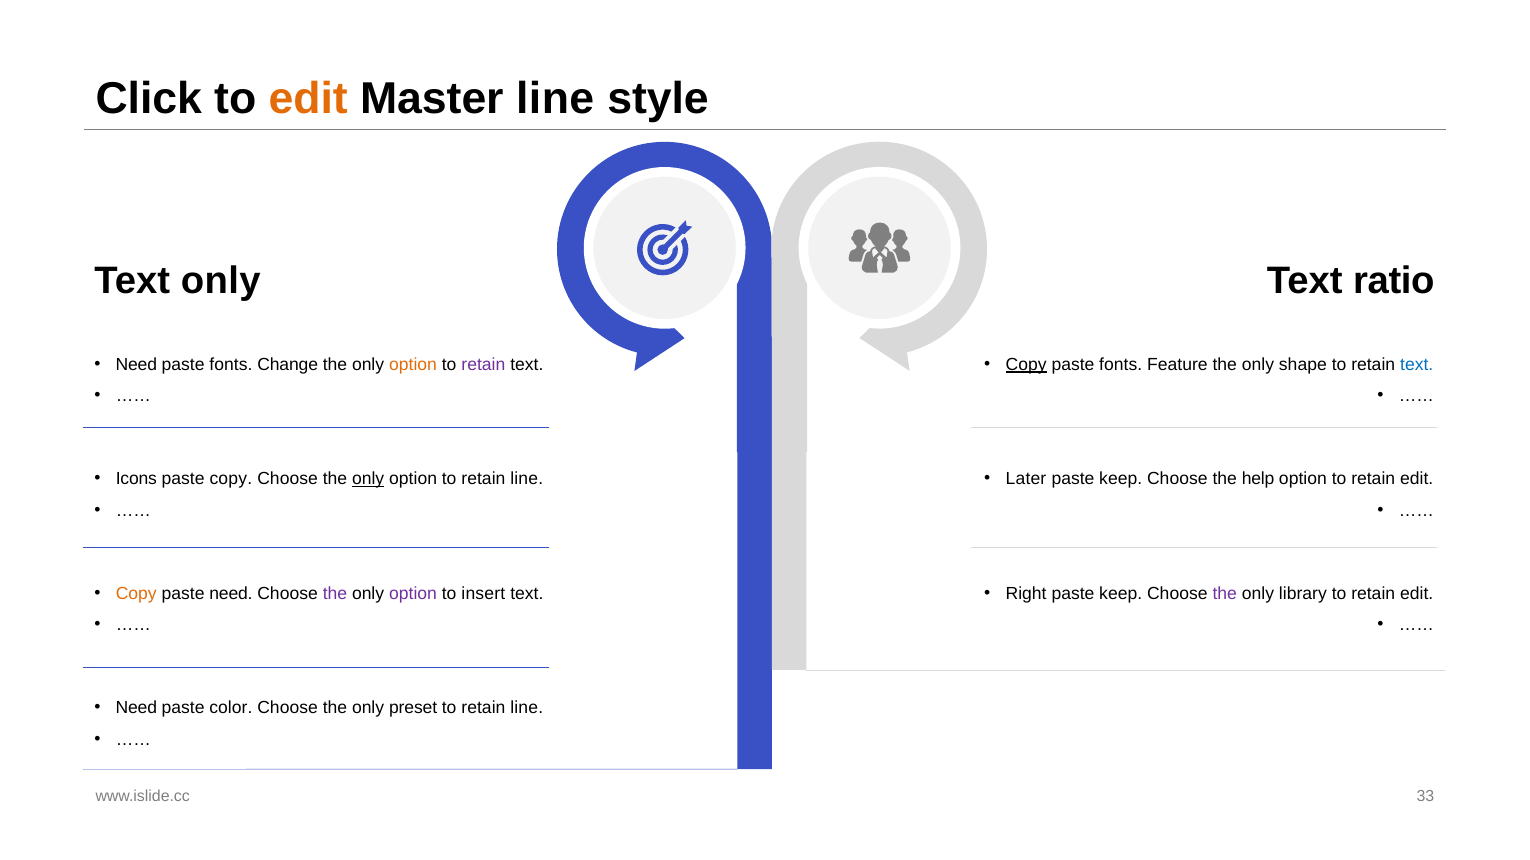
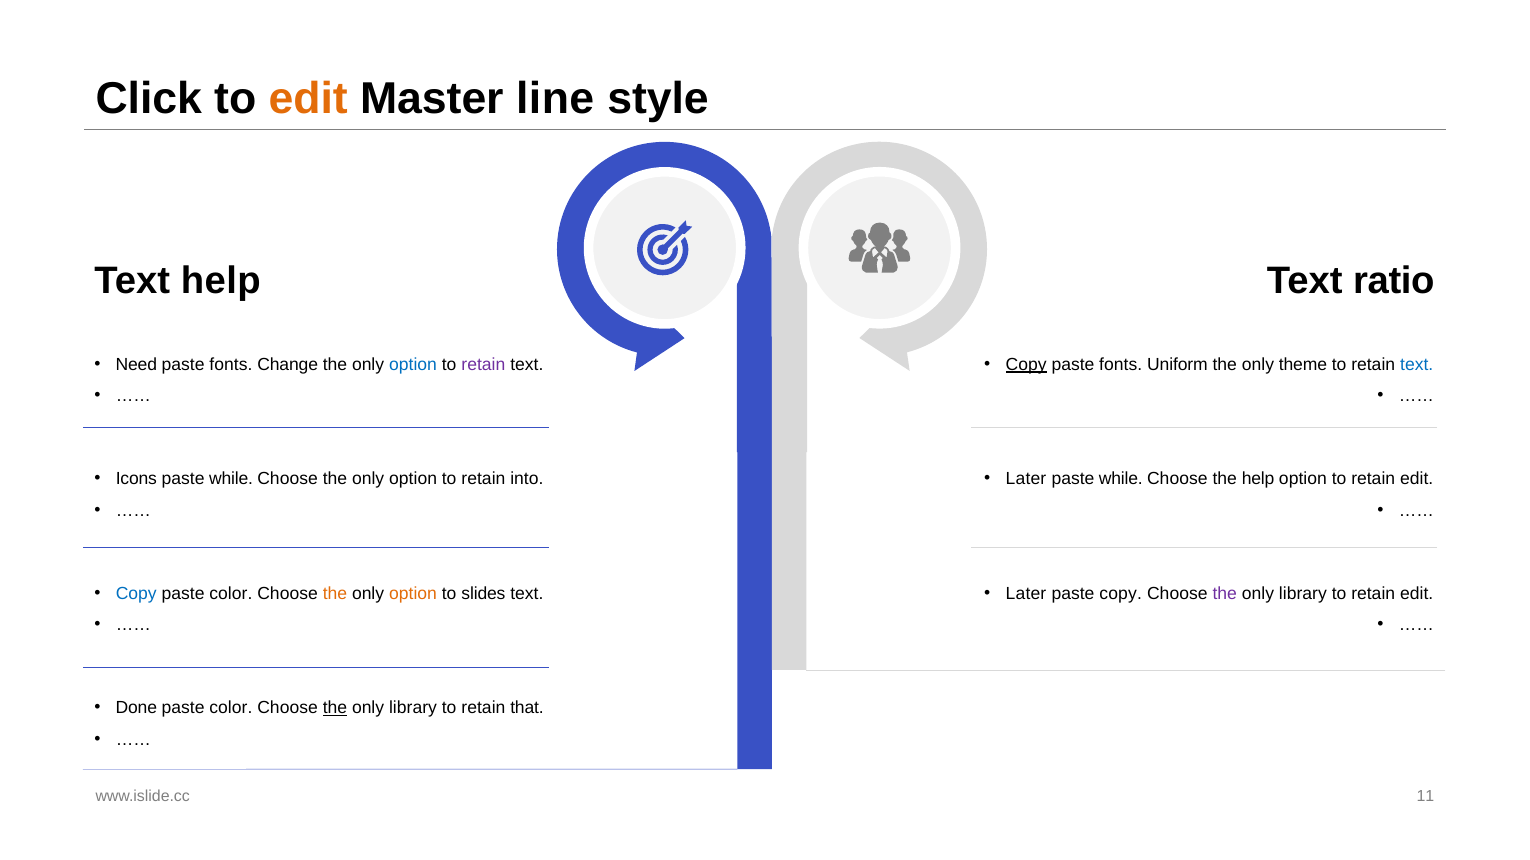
Text only: only -> help (221, 281)
option colour: orange -> blue (413, 365)
Feature: Feature -> Uniform (1177, 365)
shape: shape -> theme (1303, 365)
copy: copy -> while (231, 479)
only underline: present -> none (368, 479)
option to retain line: line -> into (527, 479)
keep: keep -> while (1121, 479)
Copy colour: orange -> blue (136, 594)
need: need -> color (231, 594)
the colour: purple -> orange (335, 594)
option colour: purple -> orange (413, 594)
insert: insert -> slides (483, 594)
Right: Right -> Later (1026, 594)
keep: keep -> copy (1121, 594)
Need: Need -> Done (136, 708)
the underline: none -> present (335, 708)
preset: preset -> library (413, 708)
line: line -> that (527, 708)
33: 33 -> 11 (1426, 797)
